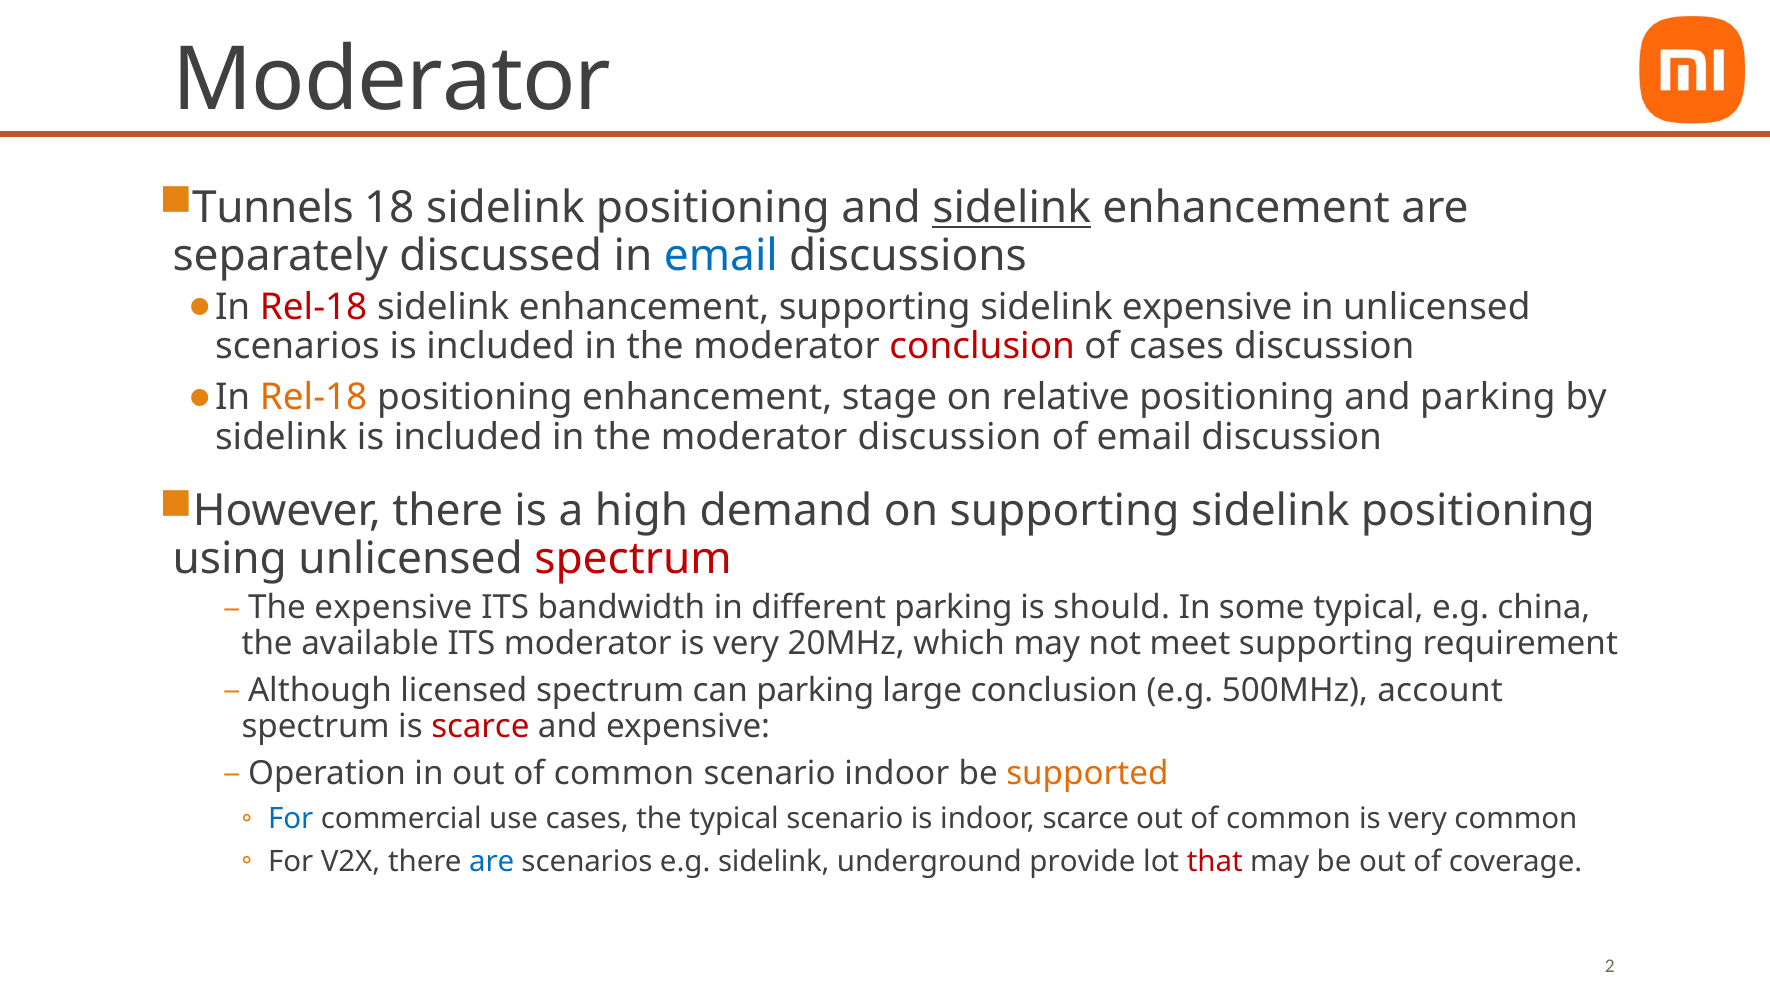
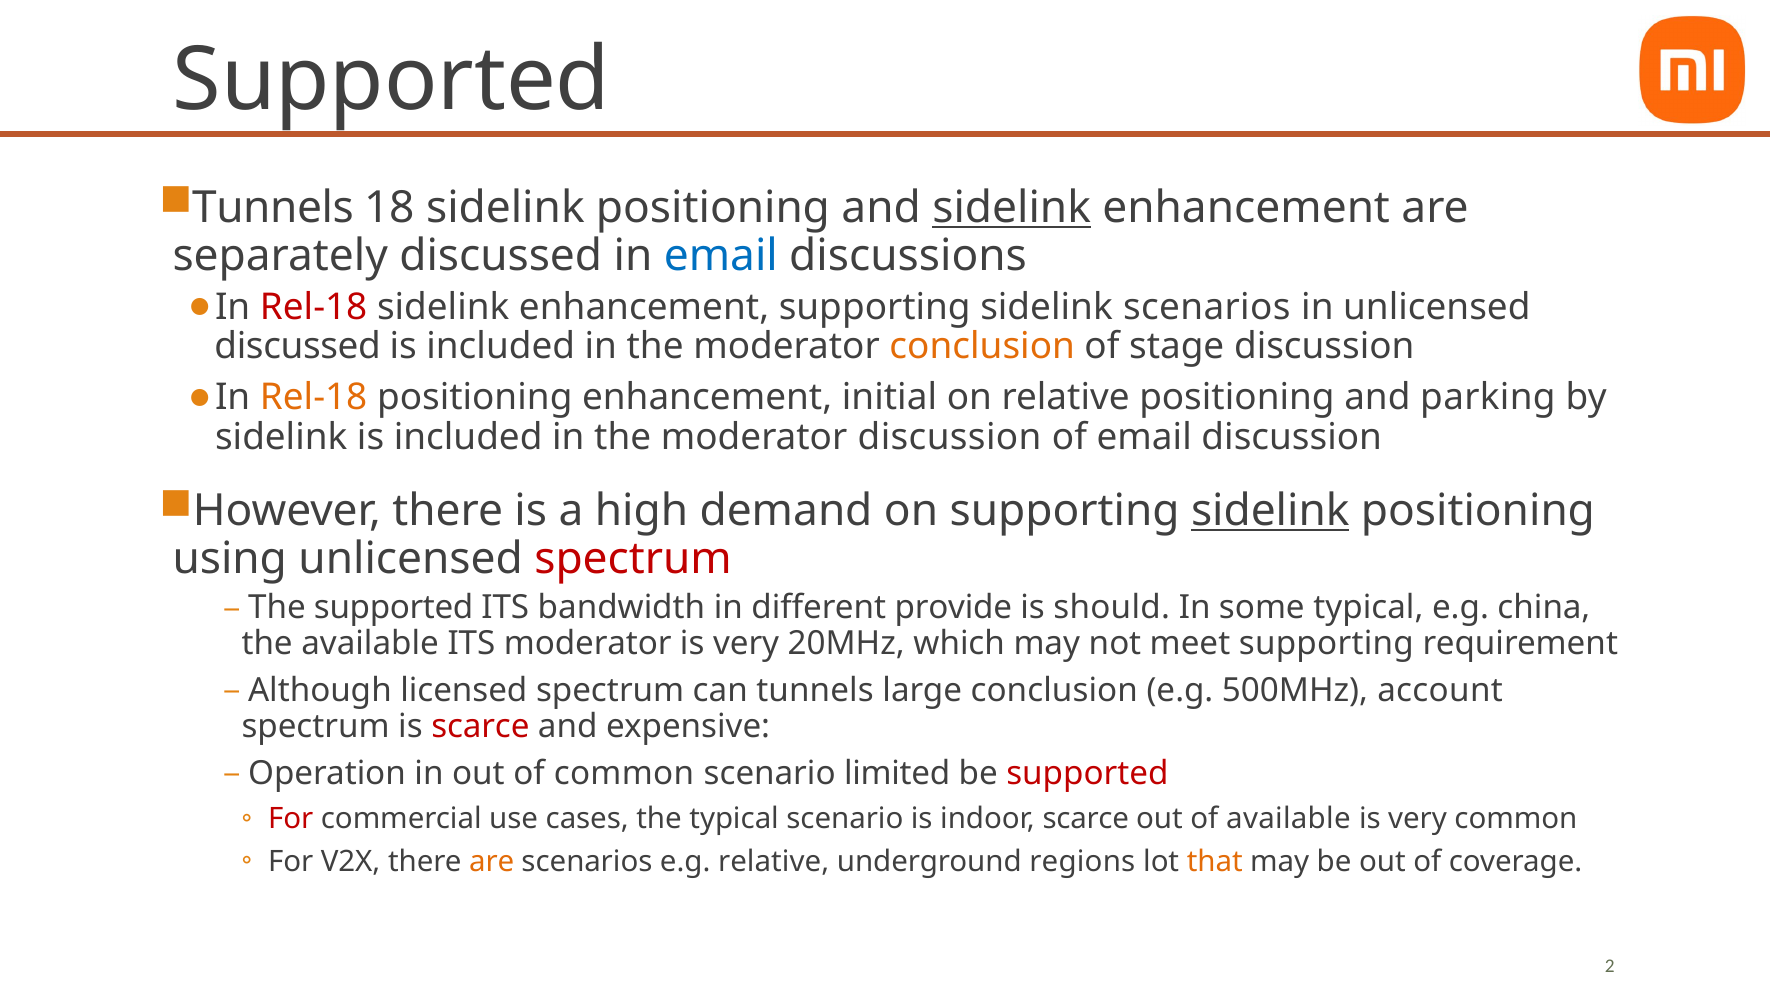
Moderator: Moderator -> Supported (391, 80)
sidelink expensive: expensive -> scenarios (1207, 307)
scenarios: scenarios -> discussed (298, 347)
conclusion colour: red -> orange (982, 347)
of cases: cases -> stage (1177, 347)
stage: stage -> initial (889, 398)
sidelink underline: none -> present (1270, 511)
expensive: expensive -> supported (394, 608)
different parking: parking -> provide (953, 608)
can parking: parking -> tunnels (815, 691)
scenario indoor: indoor -> limited (897, 773)
supported colour: orange -> red (1087, 773)
For colour: blue -> red (291, 818)
common: common -> available (1288, 818)
are colour: blue -> orange (492, 861)
e.g sidelink: sidelink -> relative (774, 861)
provide: provide -> regions (1082, 861)
that colour: red -> orange (1215, 861)
